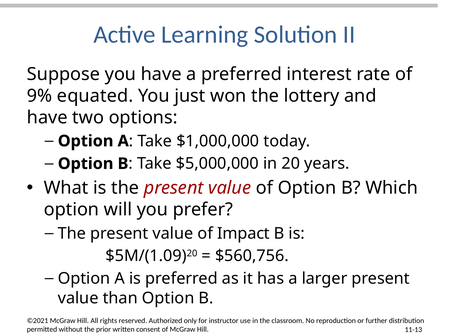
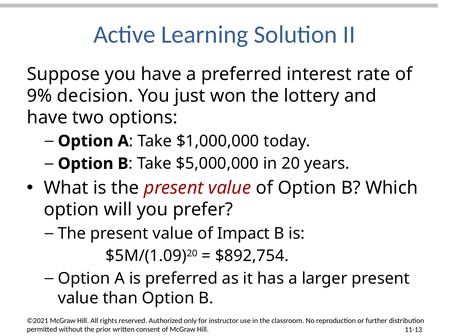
equated: equated -> decision (95, 96)
$560,756: $560,756 -> $892,754 (252, 257)
